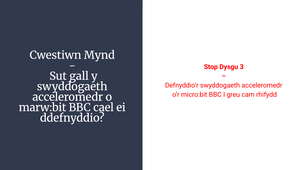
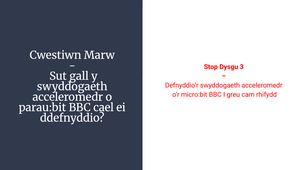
Mynd: Mynd -> Marw (99, 55)
marw:bit: marw:bit -> parau:bit (42, 107)
